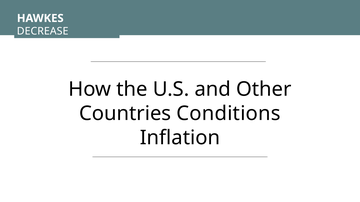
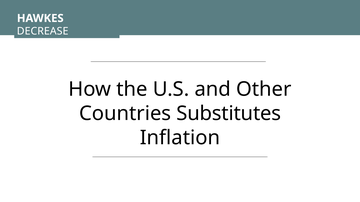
Conditions: Conditions -> Substitutes (229, 114)
